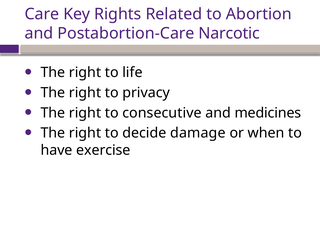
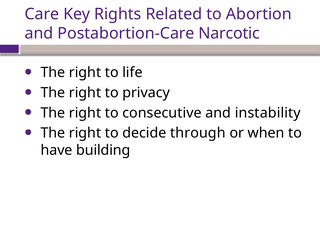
medicines: medicines -> instability (268, 113)
damage: damage -> through (198, 133)
exercise: exercise -> building (103, 150)
